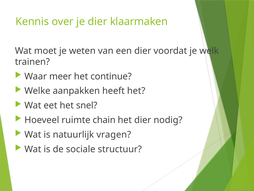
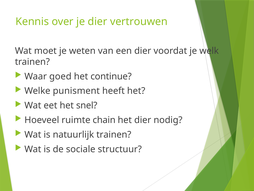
klaarmaken: klaarmaken -> vertrouwen (139, 22)
meer: meer -> goed (60, 76)
aanpakken: aanpakken -> punisment (76, 91)
natuurlijk vragen: vragen -> trainen (114, 134)
